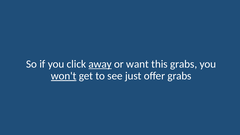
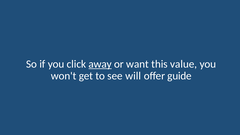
this grabs: grabs -> value (184, 64)
won't underline: present -> none (64, 76)
just: just -> will (133, 76)
offer grabs: grabs -> guide (180, 76)
